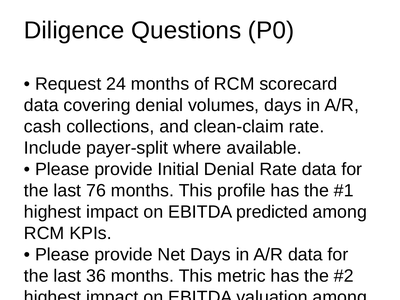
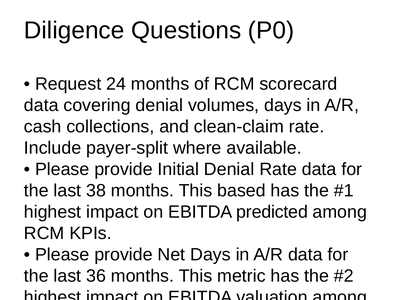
76: 76 -> 38 (96, 191)
profile: profile -> based (241, 191)
